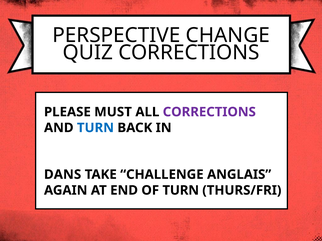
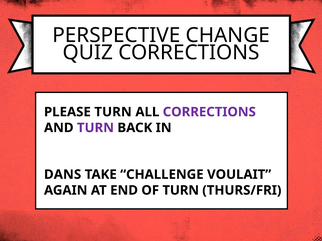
PLEASE MUST: MUST -> TURN (113, 112)
TURN colour: blue -> purple (95, 128)
ANGLAIS: ANGLAIS -> VOULAIT (239, 175)
